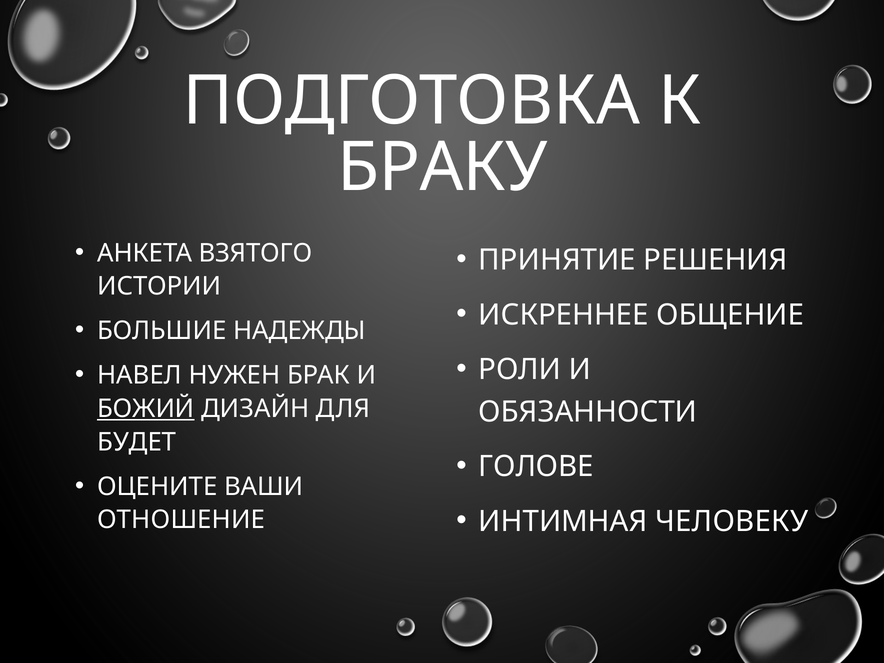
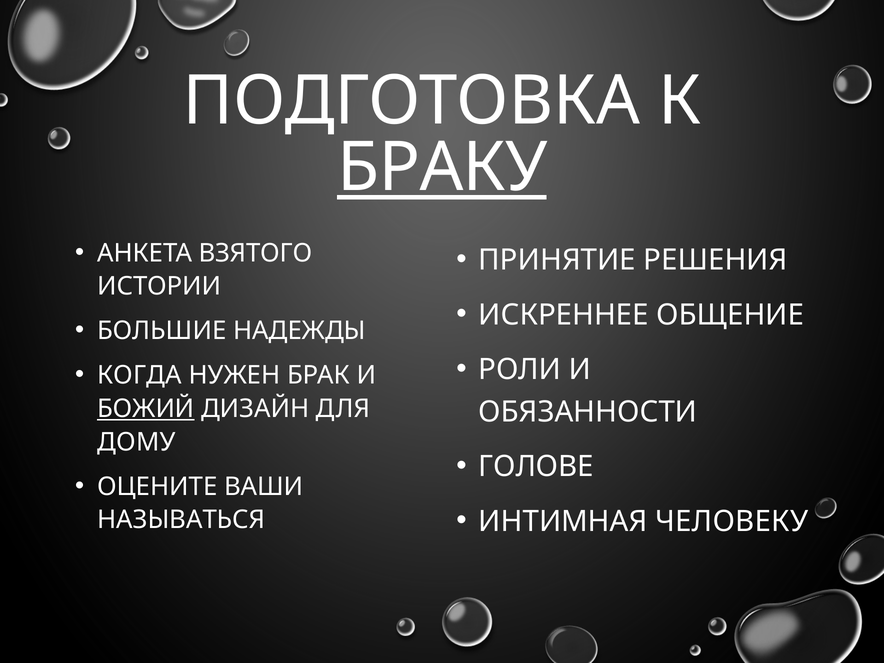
БРАКУ underline: none -> present (442, 168)
НАВЕЛ: НАВЕЛ -> КОГДА (140, 375)
БУДЕТ: БУДЕТ -> ДОМУ (137, 442)
ОТНОШЕНИЕ: ОТНОШЕНИЕ -> НАЗЫВАТЬСЯ (181, 520)
